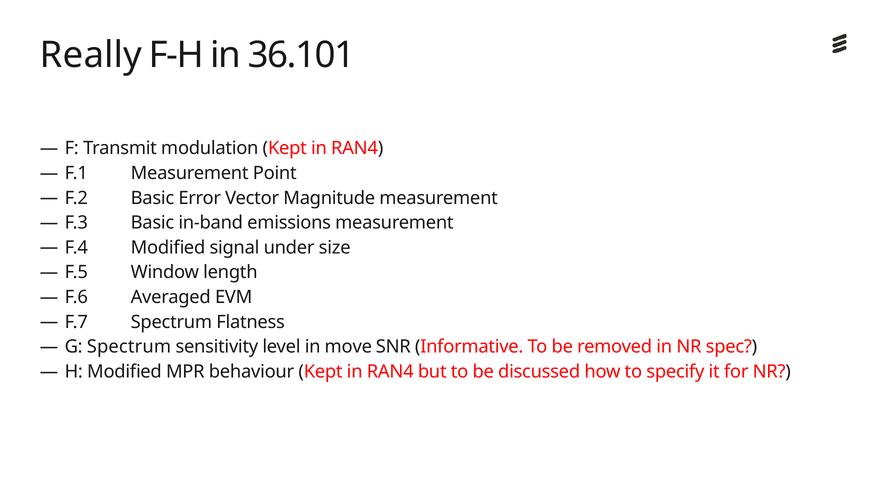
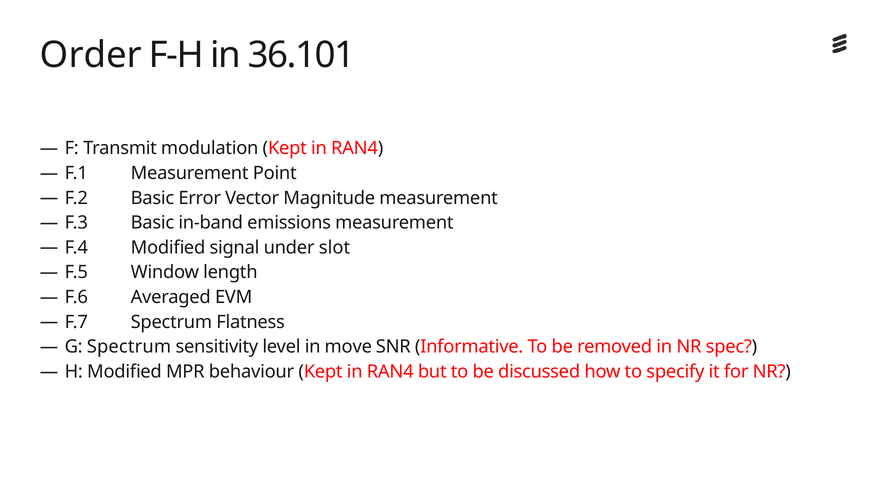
Really: Really -> Order (91, 55)
size: size -> slot (335, 247)
